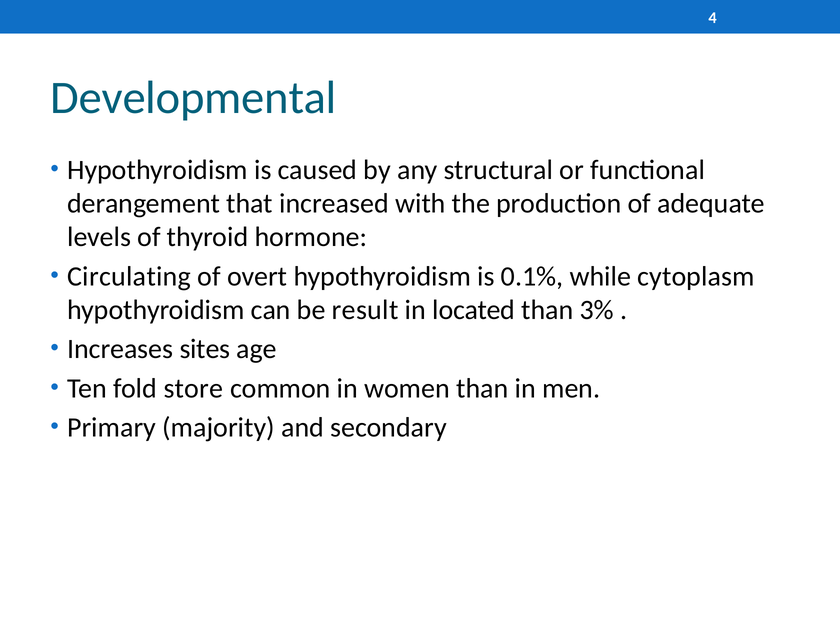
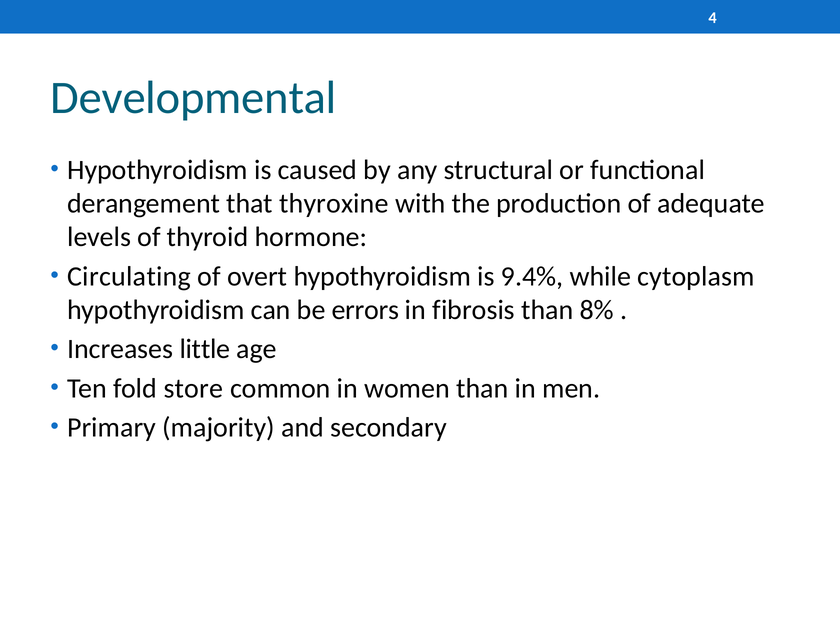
increased: increased -> thyroxine (334, 204)
0.1%: 0.1% -> 9.4% (532, 276)
result: result -> errors (365, 310)
located: located -> fibrosis (474, 310)
3%: 3% -> 8% (597, 310)
sites: sites -> little (205, 349)
